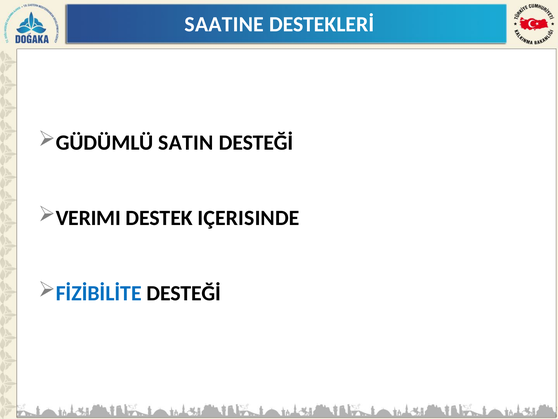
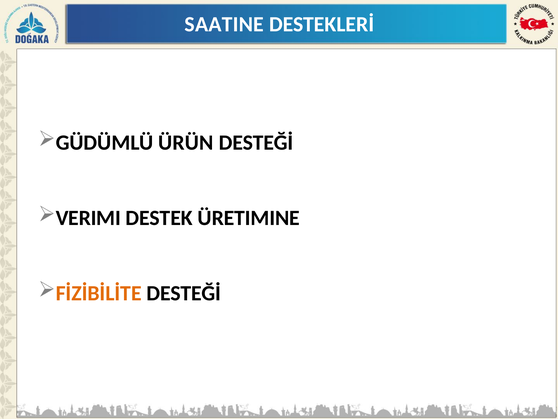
SATIN: SATIN -> ÜRÜN (186, 142)
IÇERISINDE: IÇERISINDE -> ÜRETIMINE (249, 218)
FİZİBİLİTE colour: blue -> orange (99, 293)
